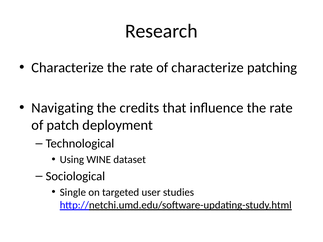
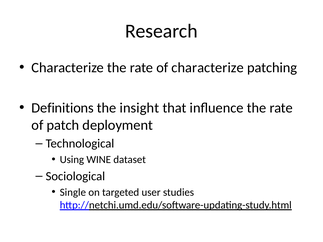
Navigating: Navigating -> Definitions (63, 108)
credits: credits -> insight (139, 108)
